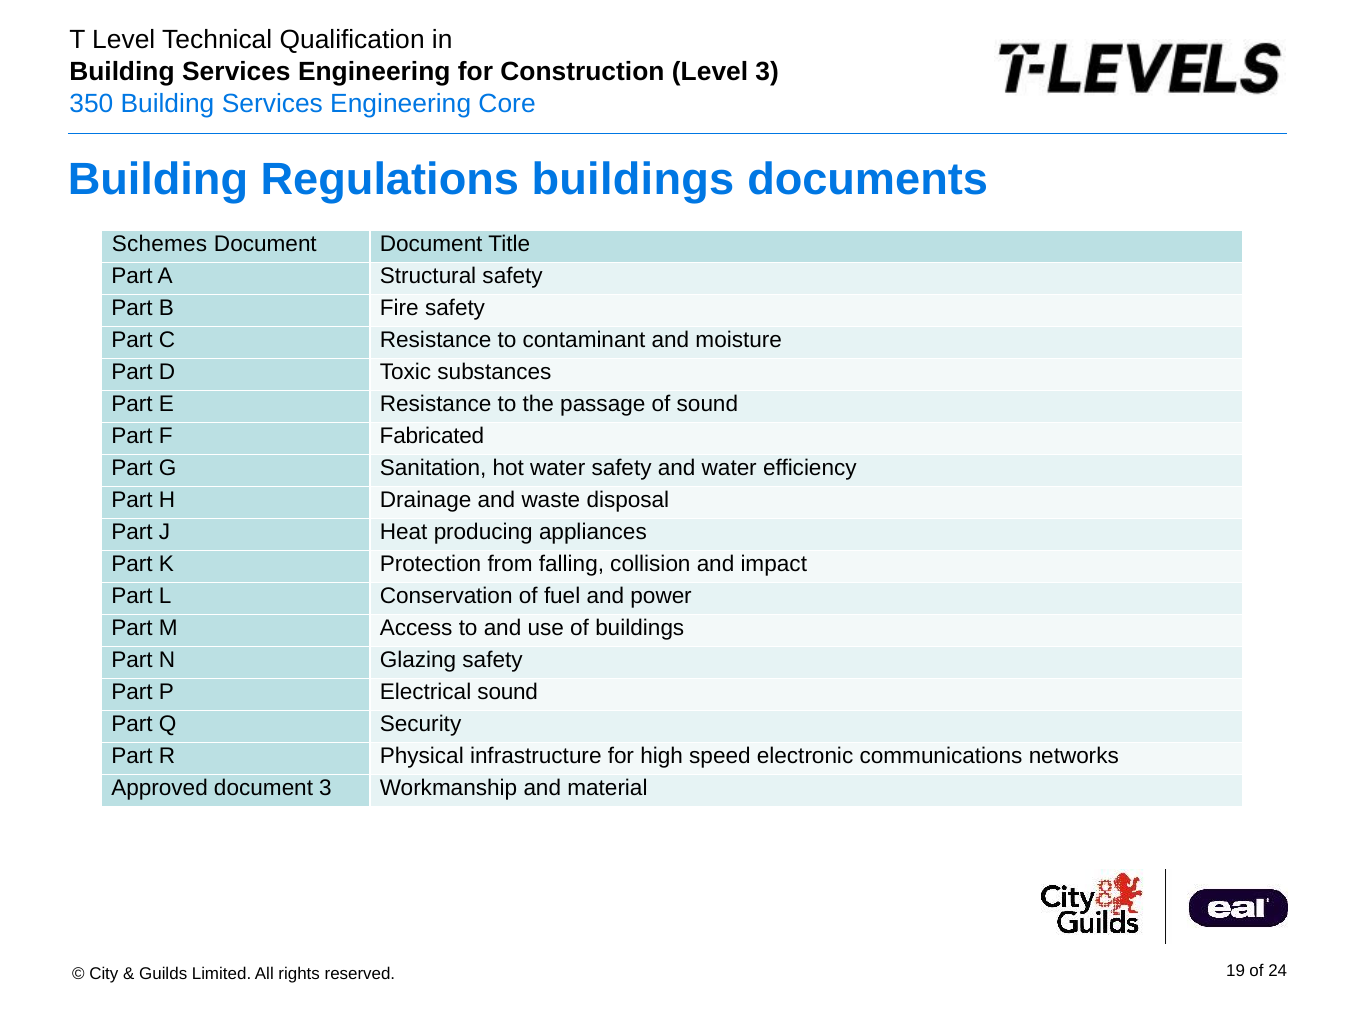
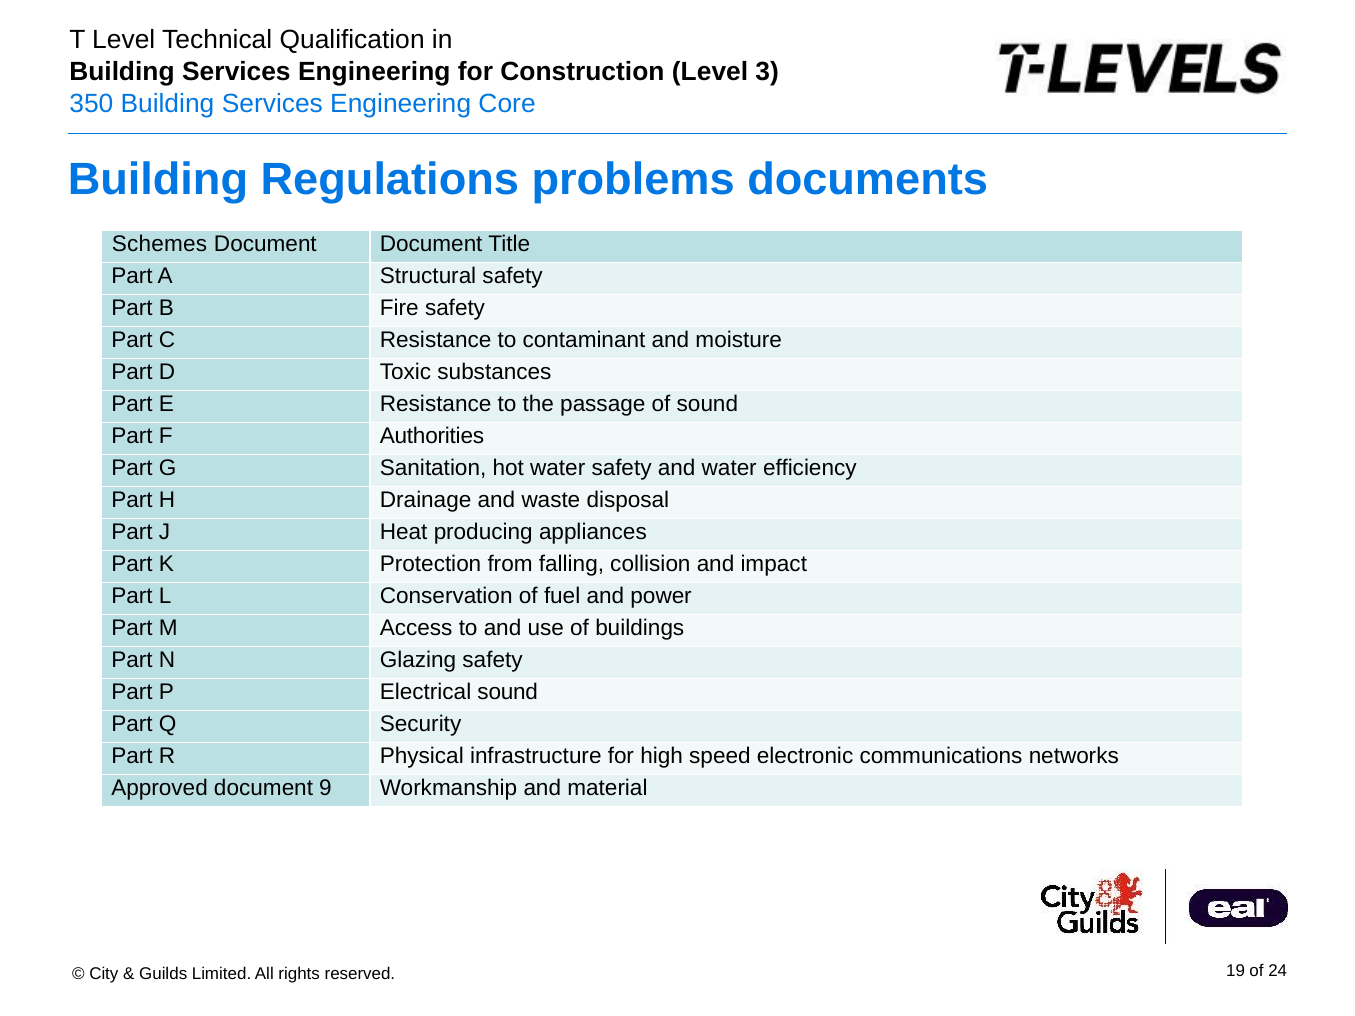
Regulations buildings: buildings -> problems (633, 180)
Fabricated: Fabricated -> Authorities (432, 436)
document 3: 3 -> 9 (326, 788)
